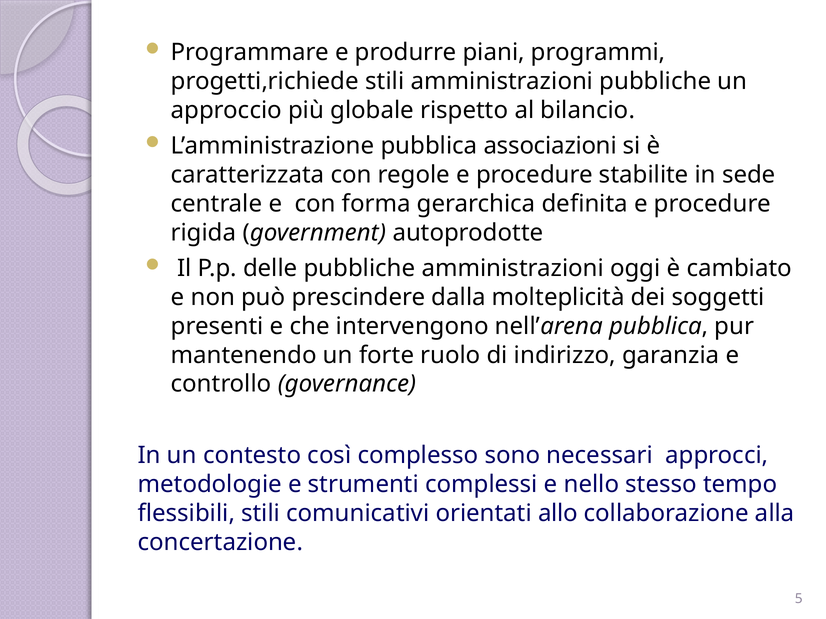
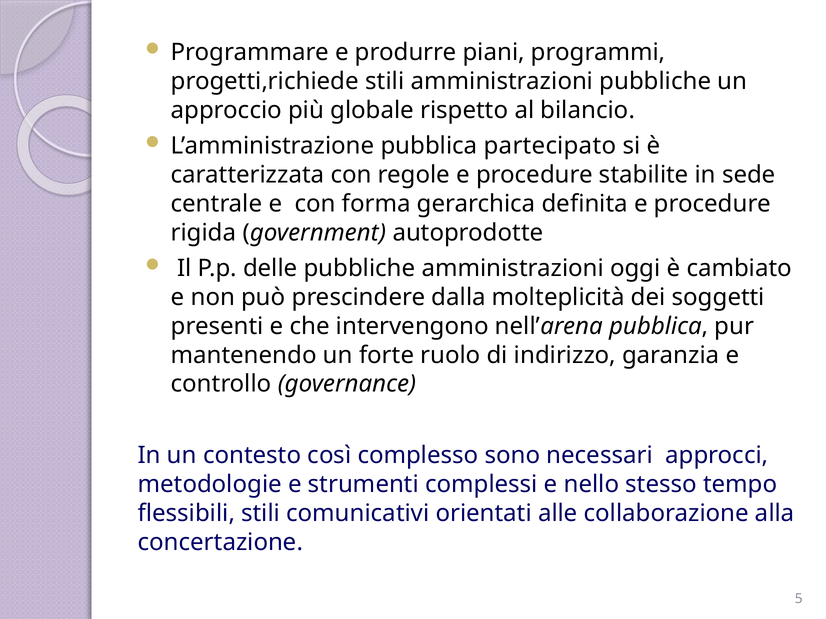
associazioni: associazioni -> partecipato (550, 146)
allo: allo -> alle (558, 514)
